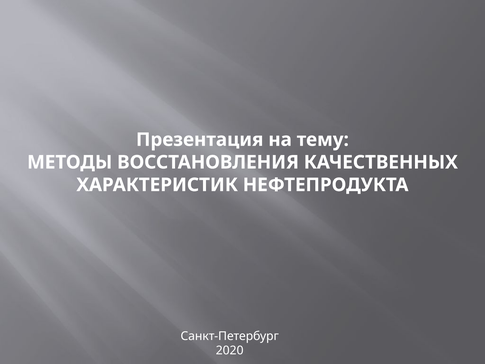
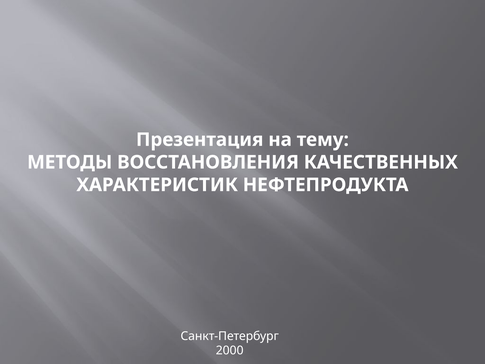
2020: 2020 -> 2000 (230, 350)
